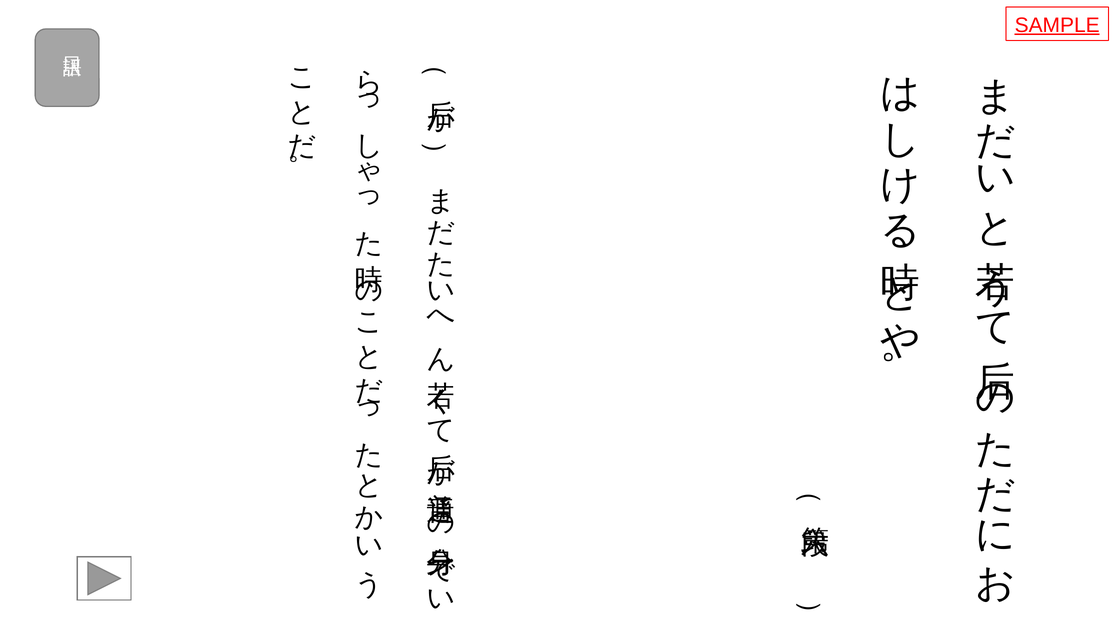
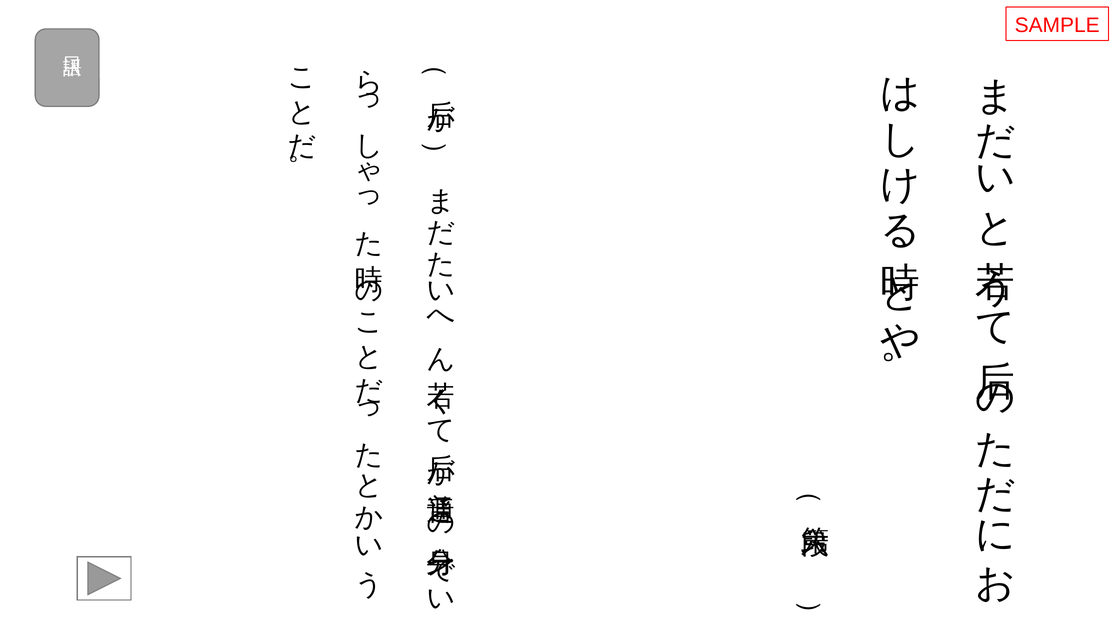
SAMPLE underline: present -> none (1057, 25)
